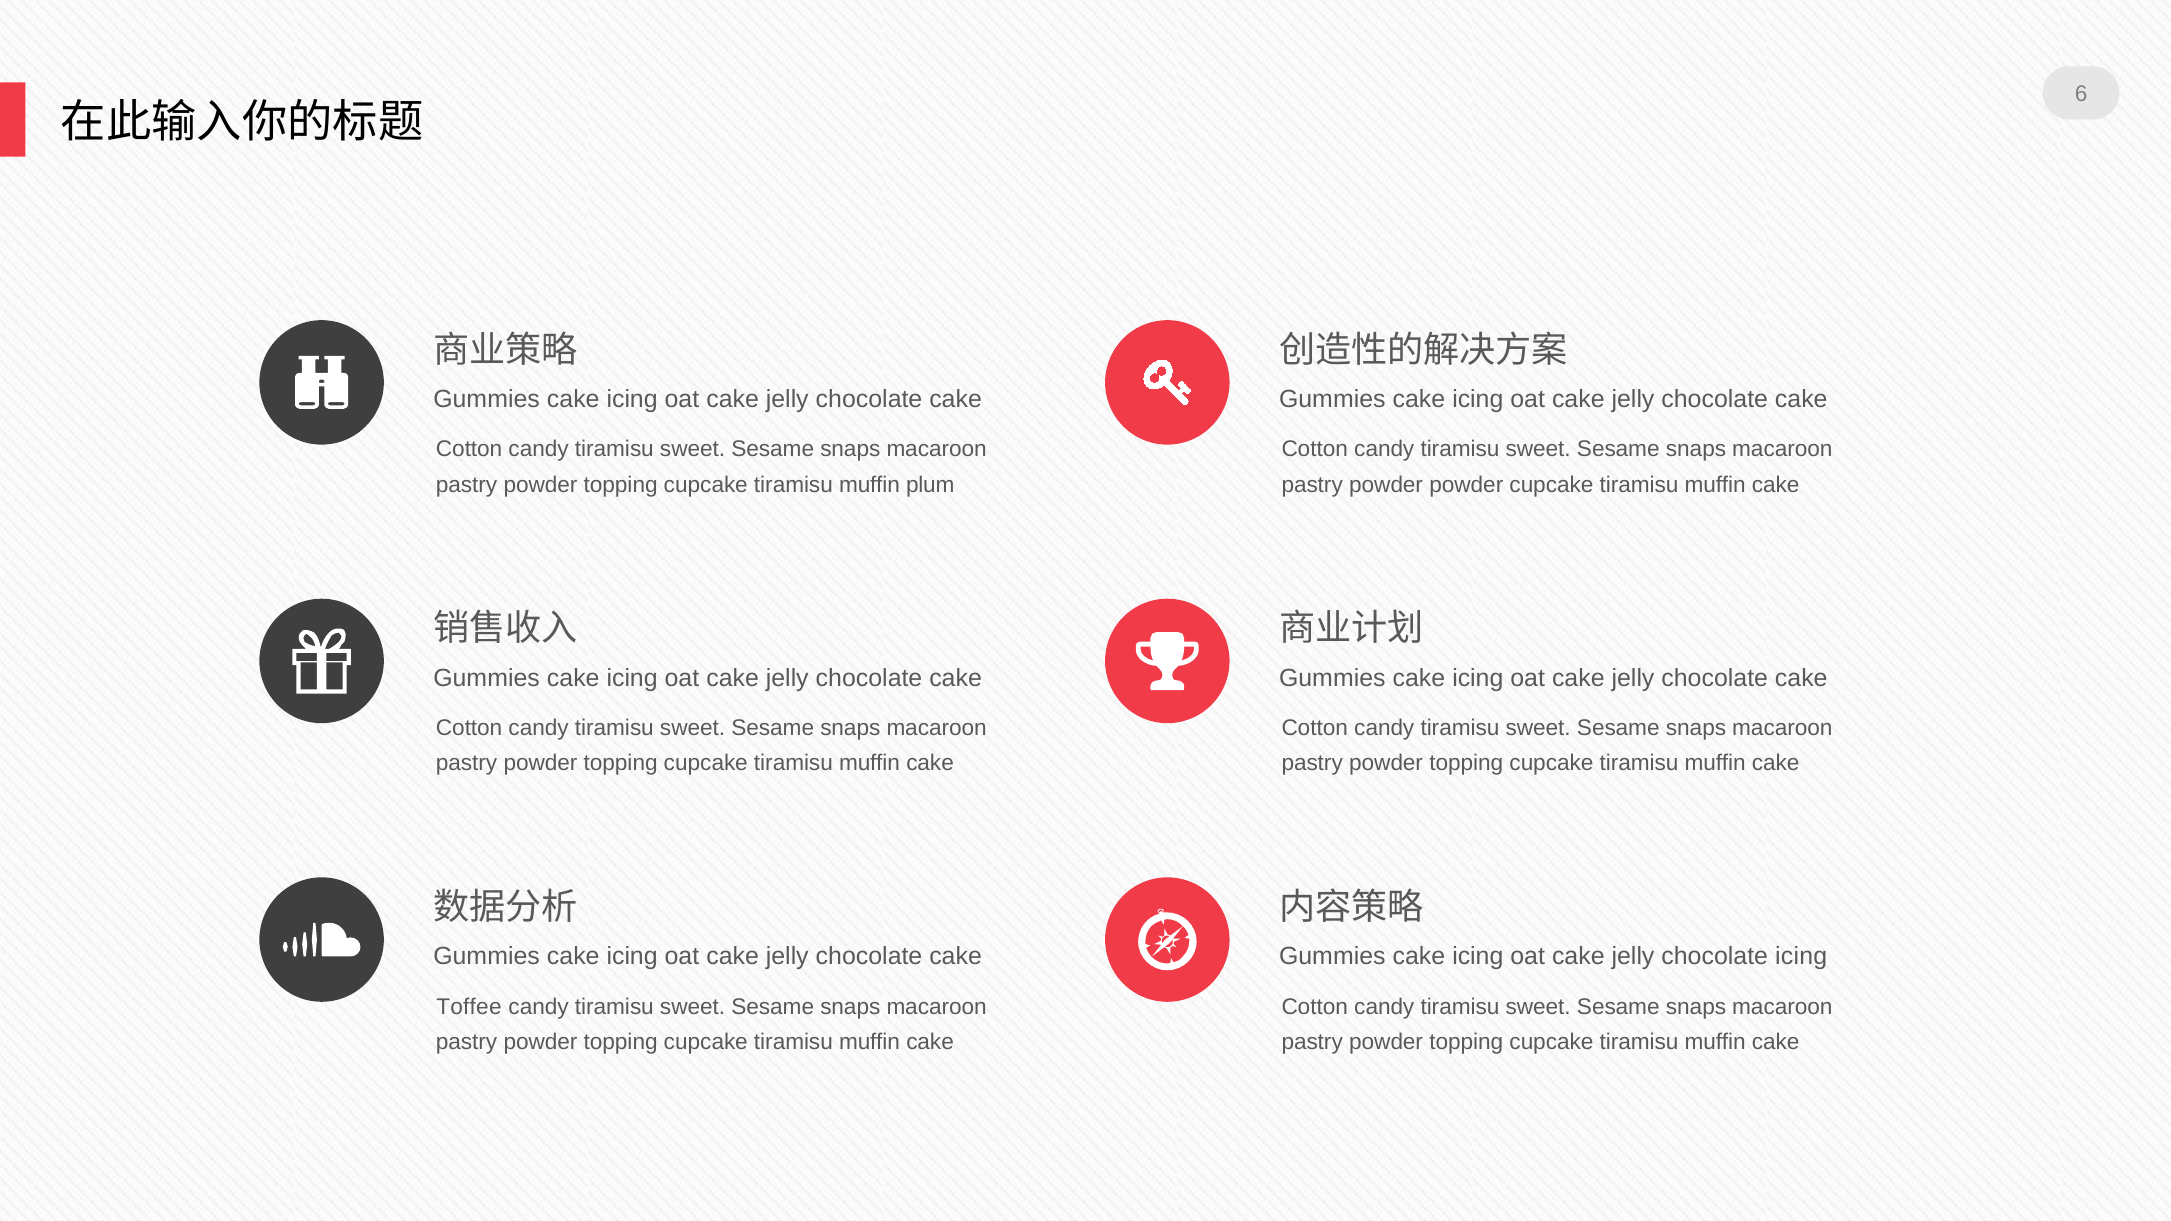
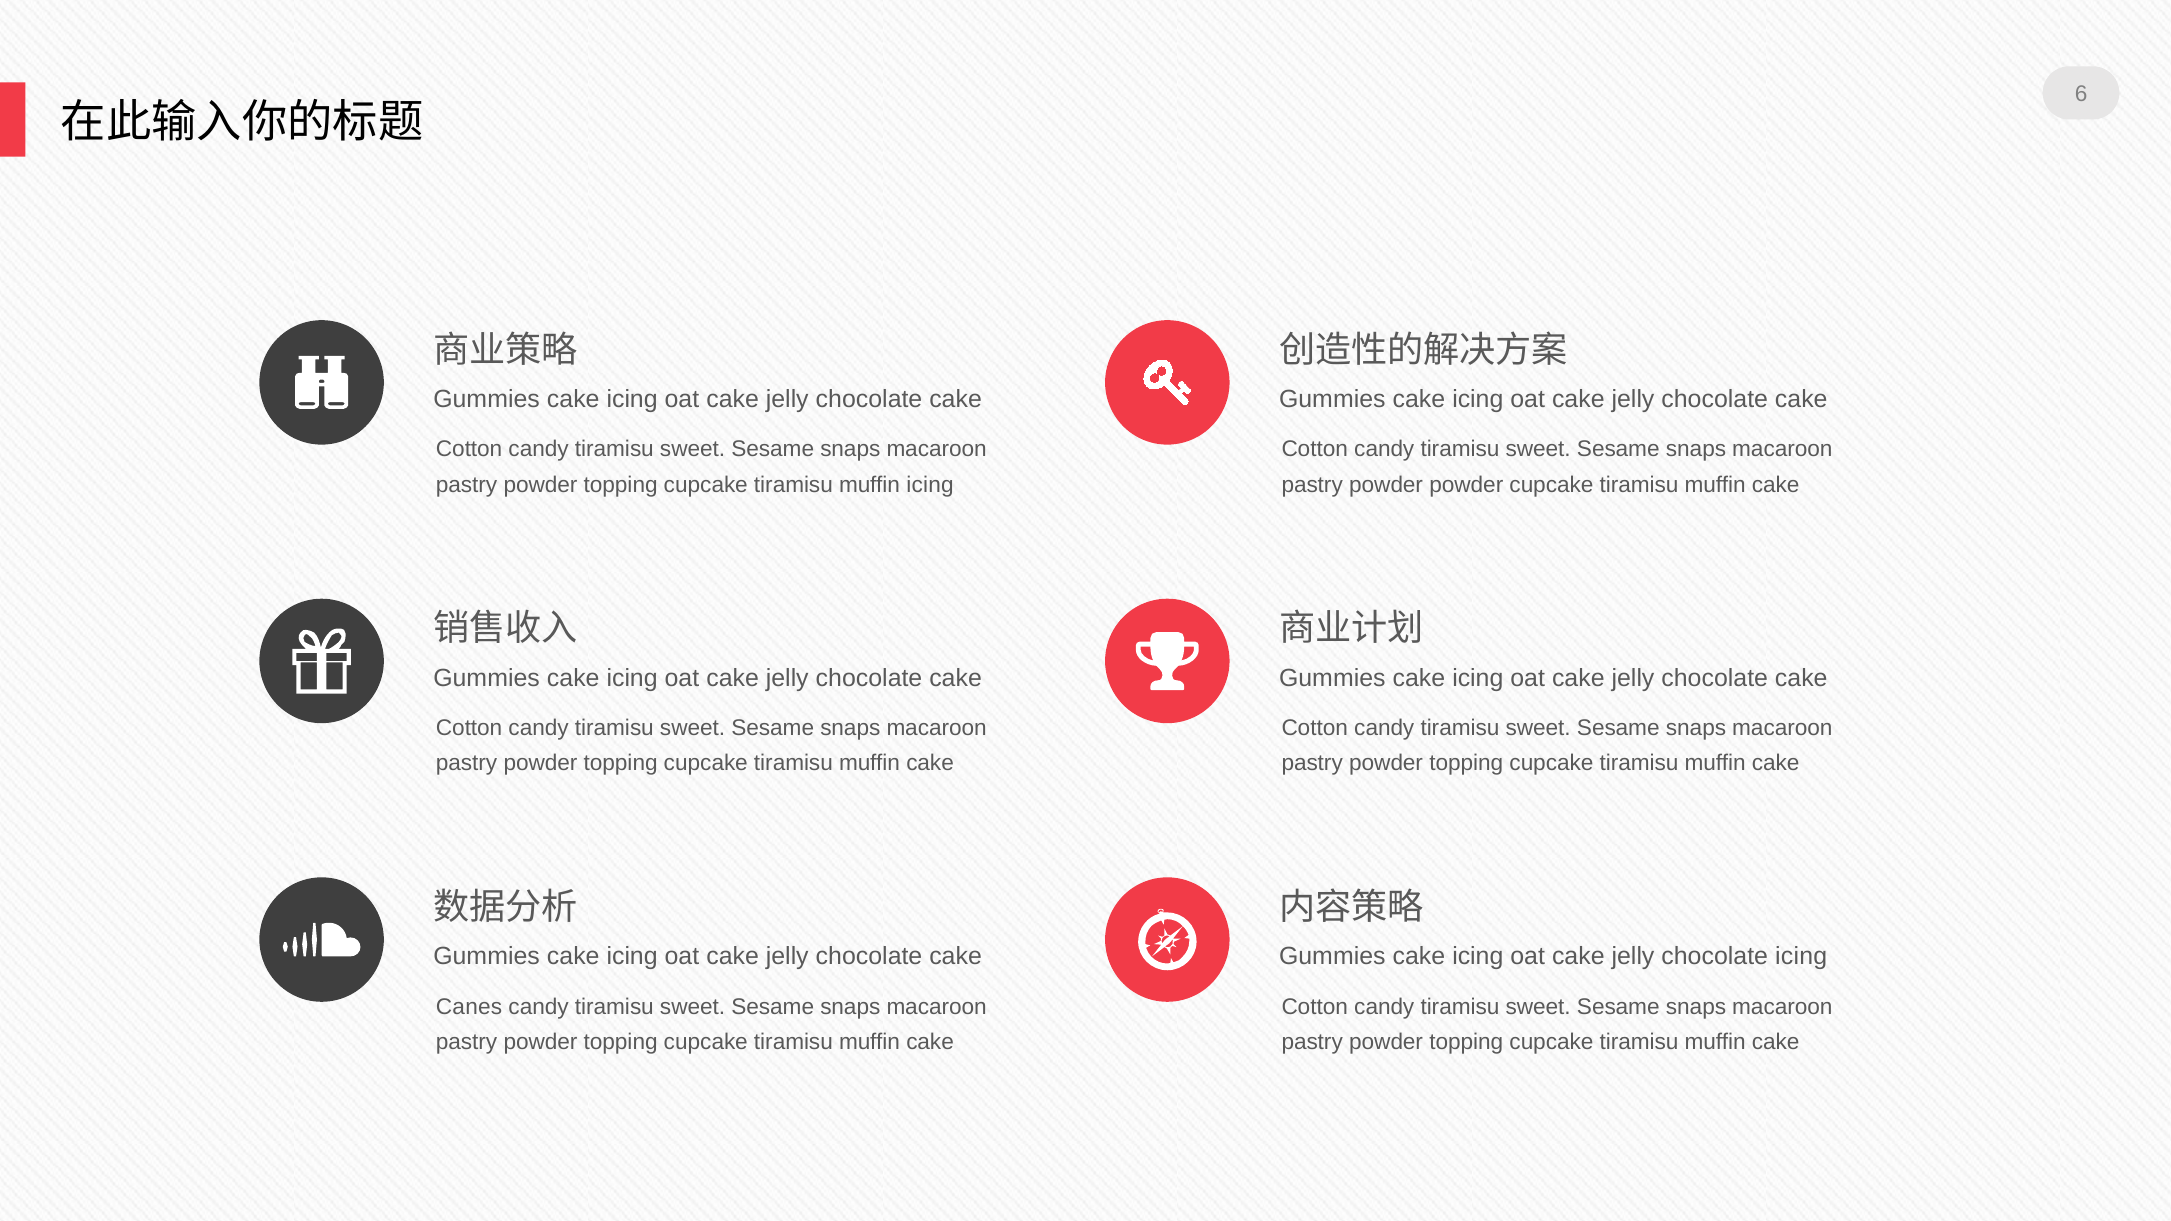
muffin plum: plum -> icing (930, 485)
Toffee: Toffee -> Canes (469, 1007)
